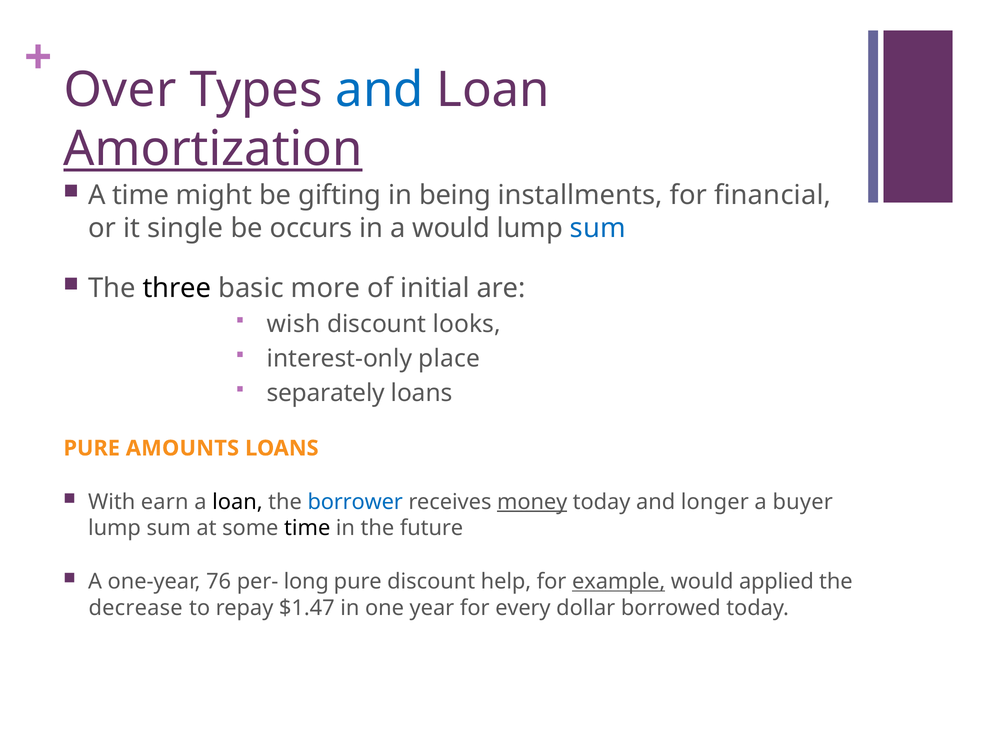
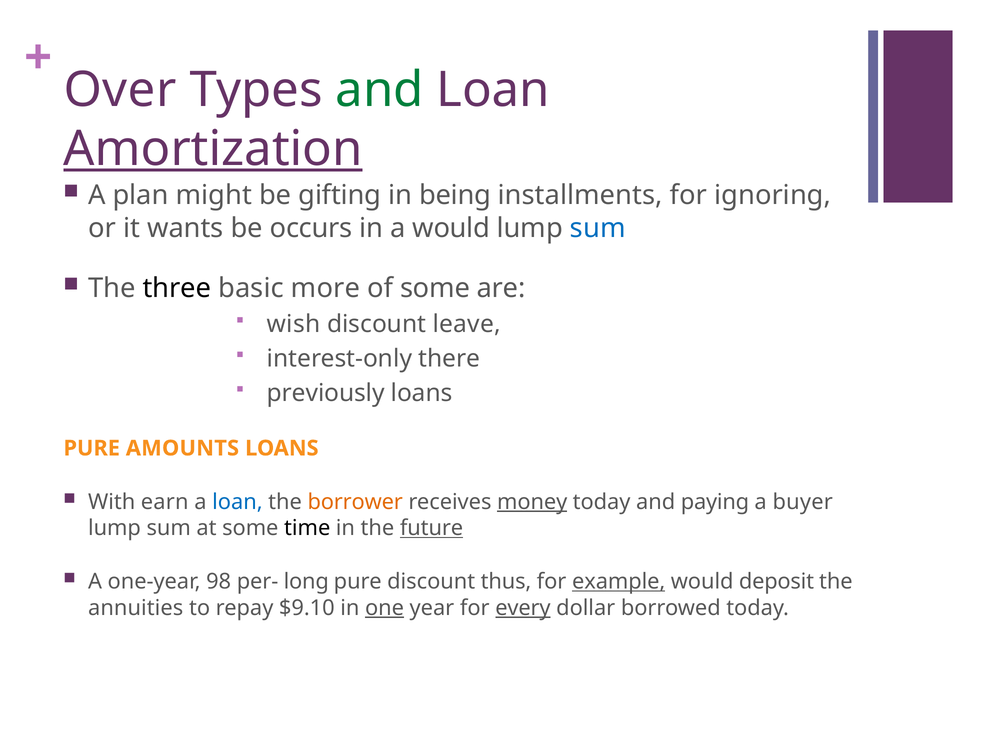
and colour: blue -> green (380, 90)
A time: time -> plan (141, 195)
financial: financial -> ignoring (773, 195)
single: single -> wants (185, 228)
of initial: initial -> some (435, 288)
looks: looks -> leave (467, 324)
place: place -> there (449, 359)
separately: separately -> previously (326, 393)
loan colour: black -> blue (237, 502)
borrower colour: blue -> orange (355, 502)
longer: longer -> paying (715, 502)
future underline: none -> present (432, 528)
76: 76 -> 98 (219, 582)
help: help -> thus (506, 582)
applied: applied -> deposit (776, 582)
decrease: decrease -> annuities (136, 608)
$1.47: $1.47 -> $9.10 (307, 608)
one underline: none -> present (385, 608)
every underline: none -> present (523, 608)
